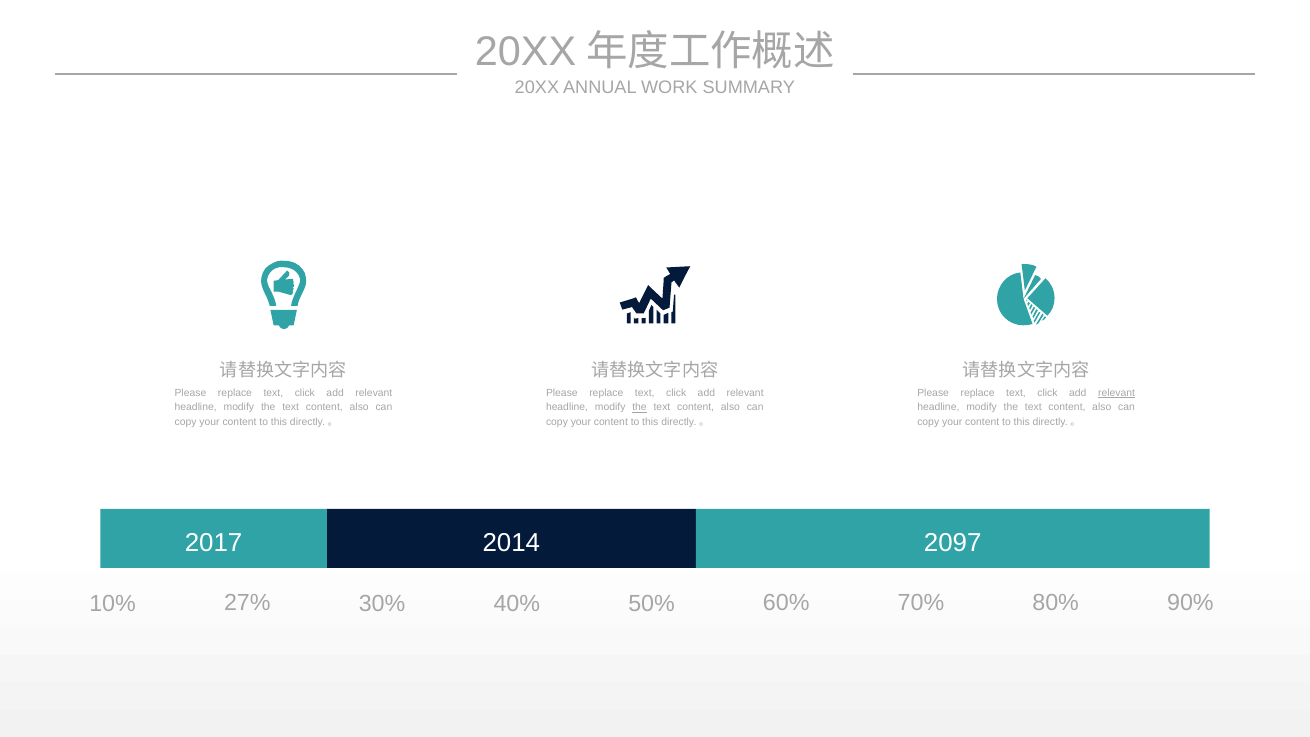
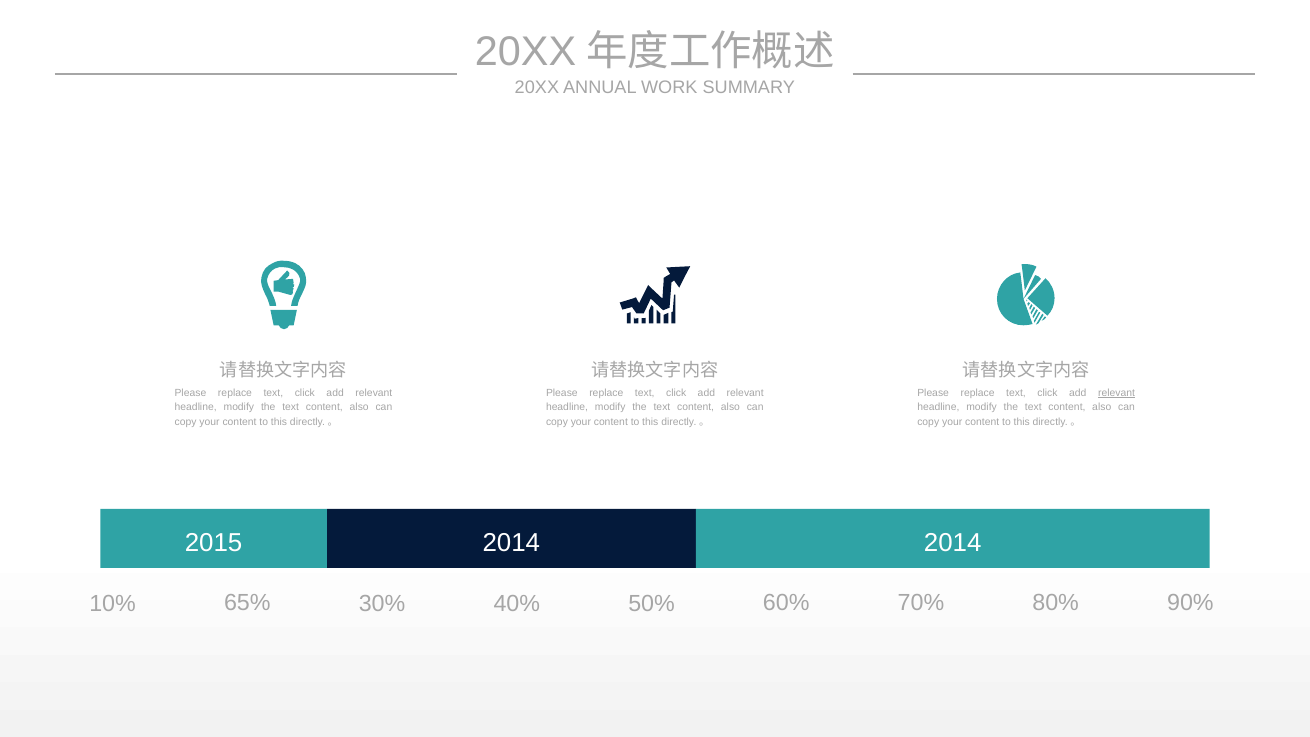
the underline: present -> none (640, 407)
2017: 2017 -> 2015 (214, 543)
2014 2097: 2097 -> 2014 (953, 543)
27%: 27% -> 65% (247, 603)
